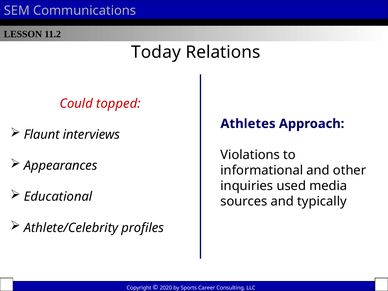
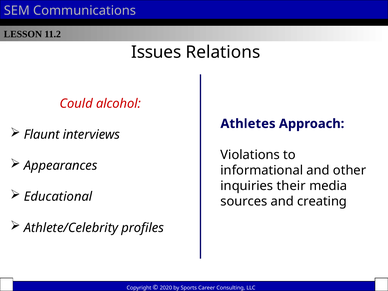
Today: Today -> Issues (156, 52)
topped: topped -> alcohol (119, 104)
used: used -> their (291, 186)
typically: typically -> creating (322, 201)
